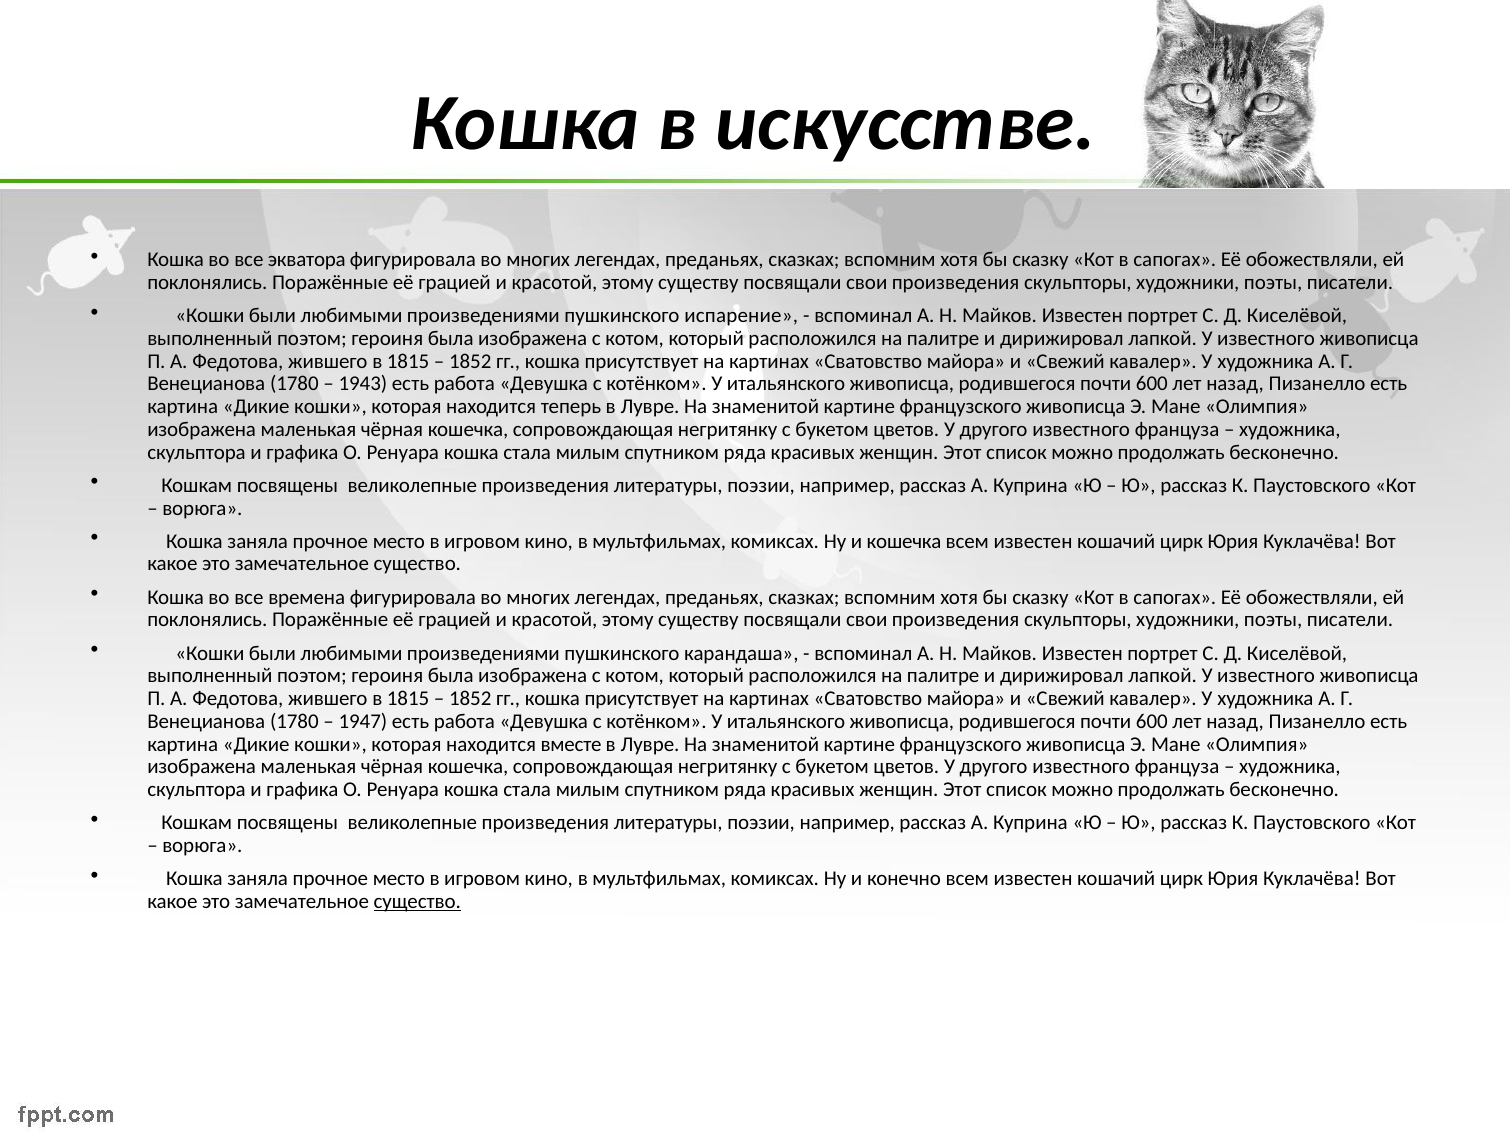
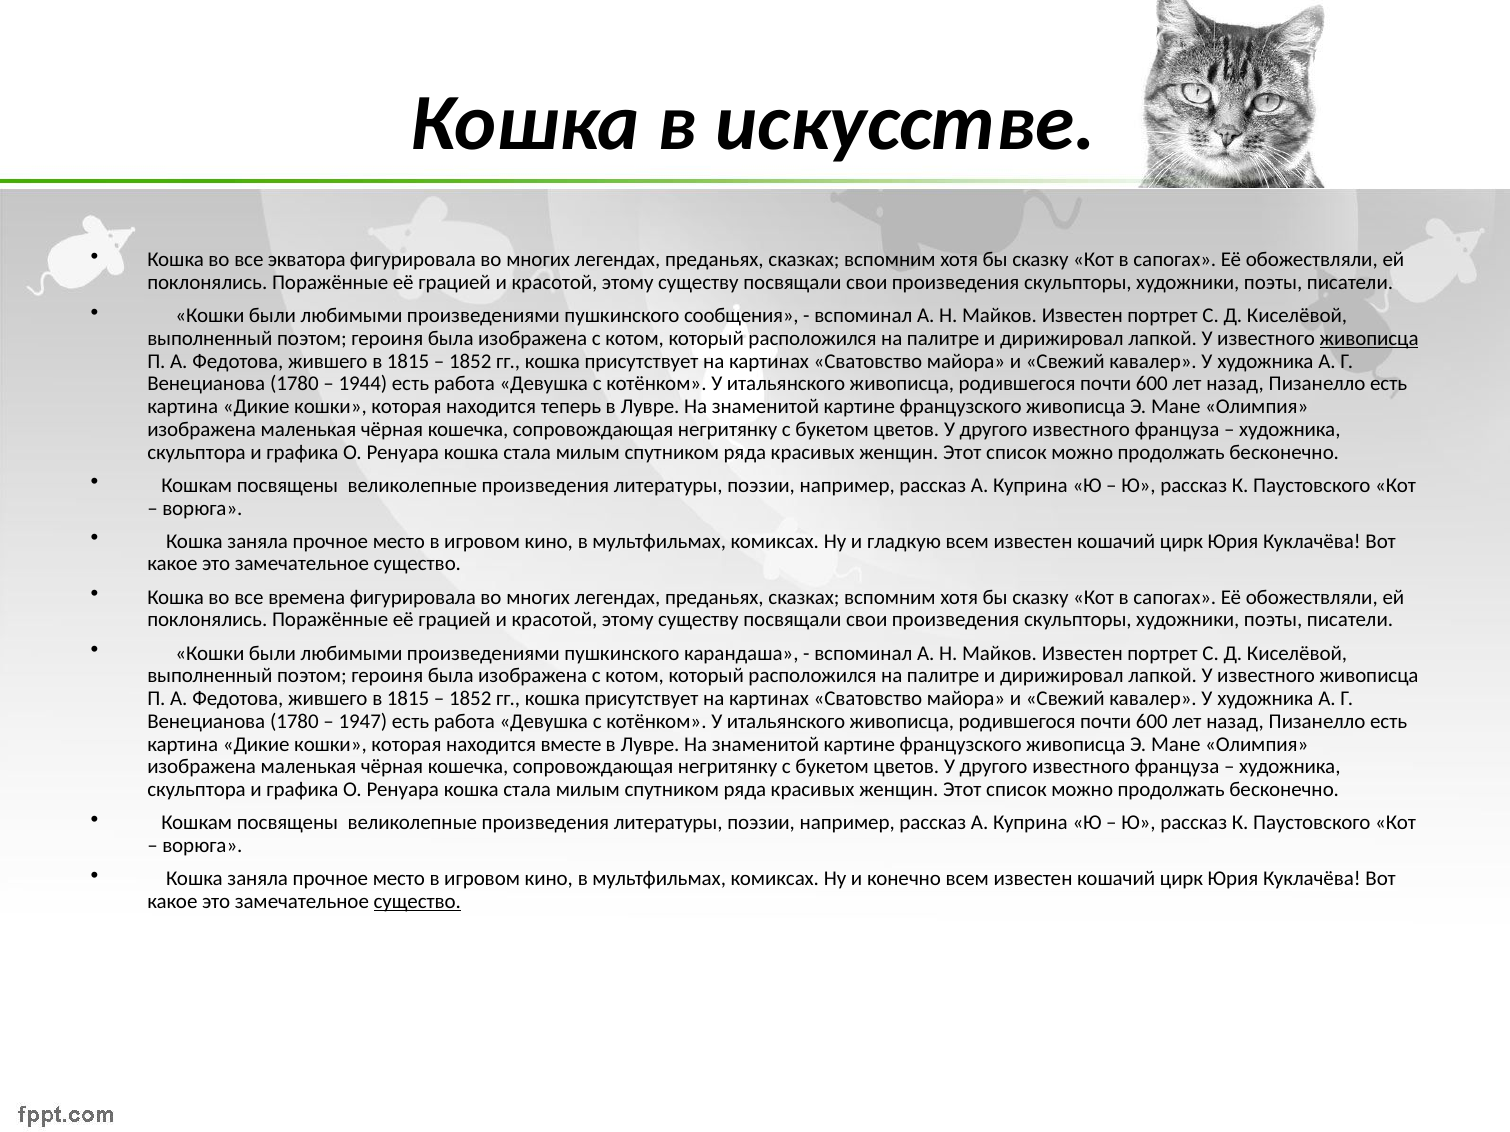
испарение: испарение -> сообщения (741, 316)
живописца underline: none -> present (1369, 339)
1943: 1943 -> 1944 (363, 384)
и кошечка: кошечка -> гладкую (904, 542)
